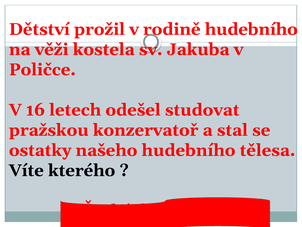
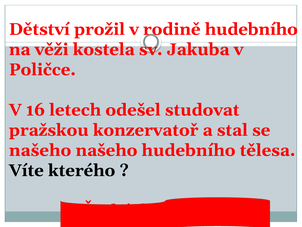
ostatky: ostatky -> našeho (40, 150)
